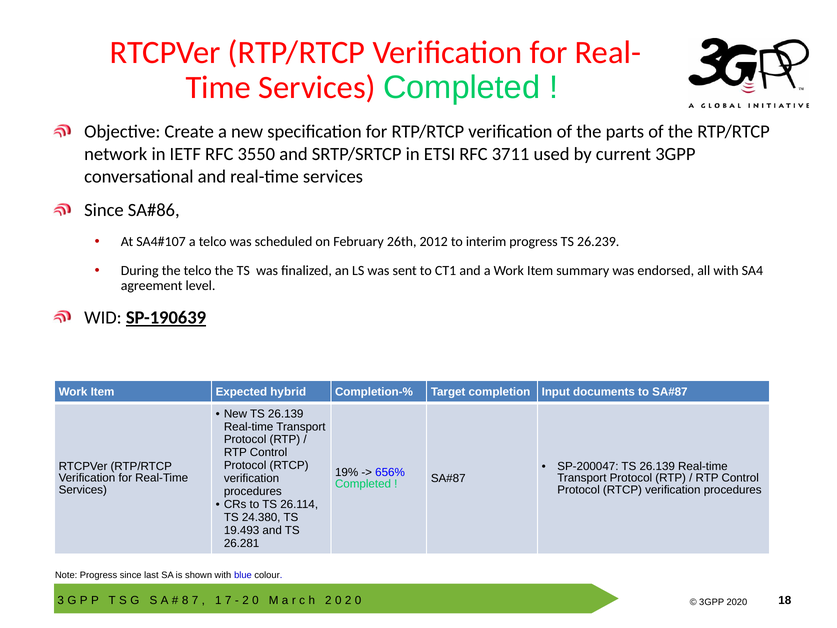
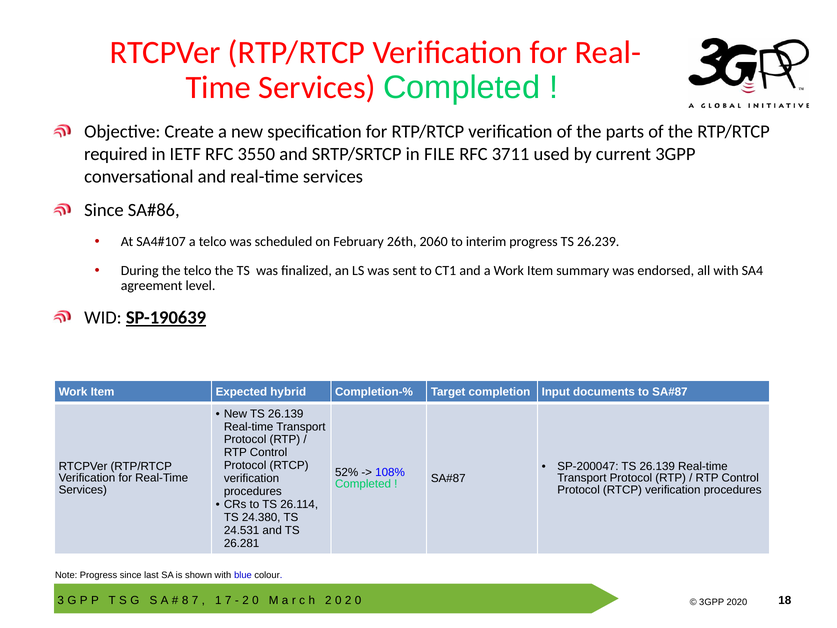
network: network -> required (116, 154)
ETSI: ETSI -> FILE (439, 154)
26th 2012: 2012 -> 2060 (434, 242)
19%: 19% -> 52% (347, 472)
656%: 656% -> 108% (390, 472)
19.493: 19.493 -> 24.531 (242, 530)
